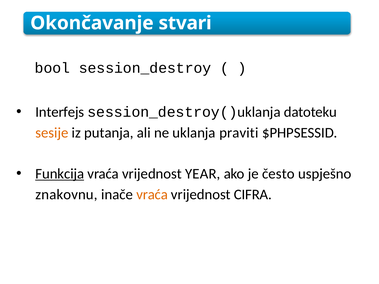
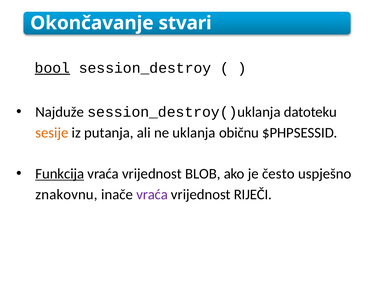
bool underline: none -> present (52, 68)
Interfejs: Interfejs -> Najduže (60, 112)
praviti: praviti -> običnu (239, 133)
YEAR: YEAR -> BLOB (203, 174)
vraća colour: orange -> purple (152, 195)
CIFRA: CIFRA -> RIJEČI (253, 195)
